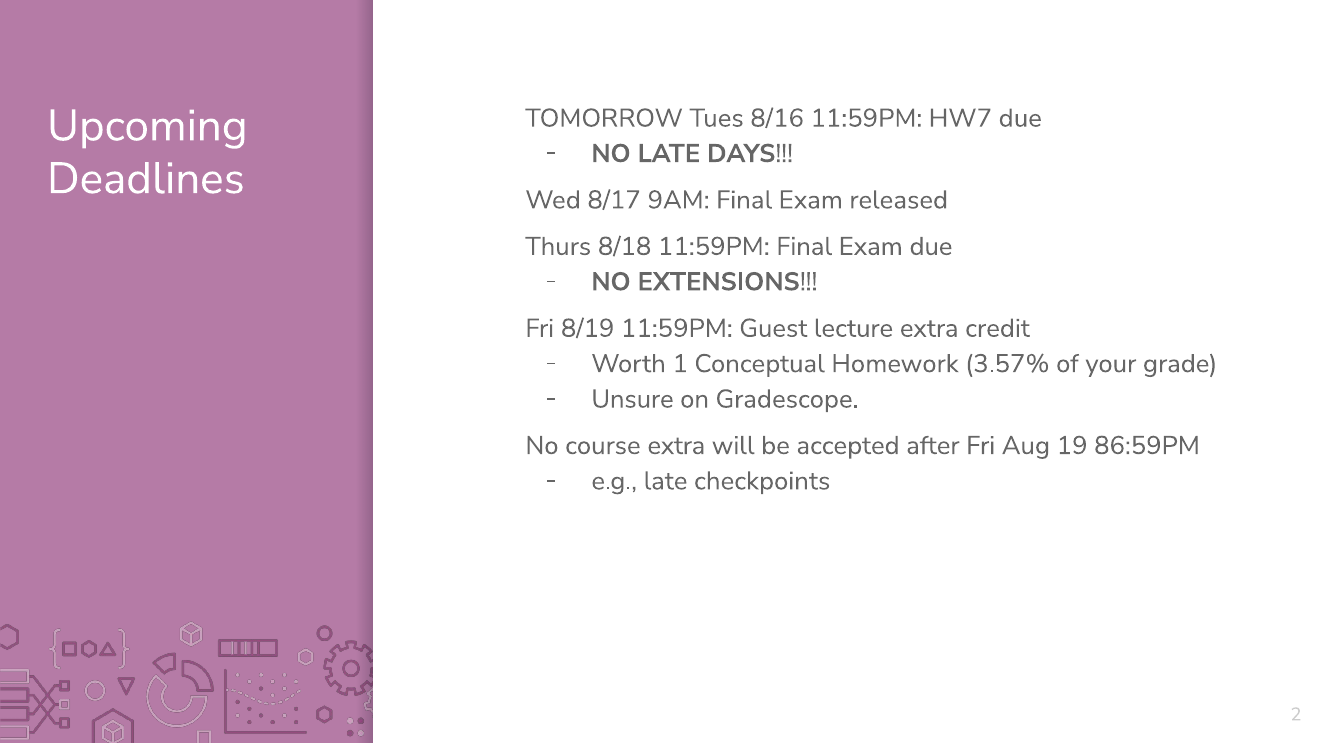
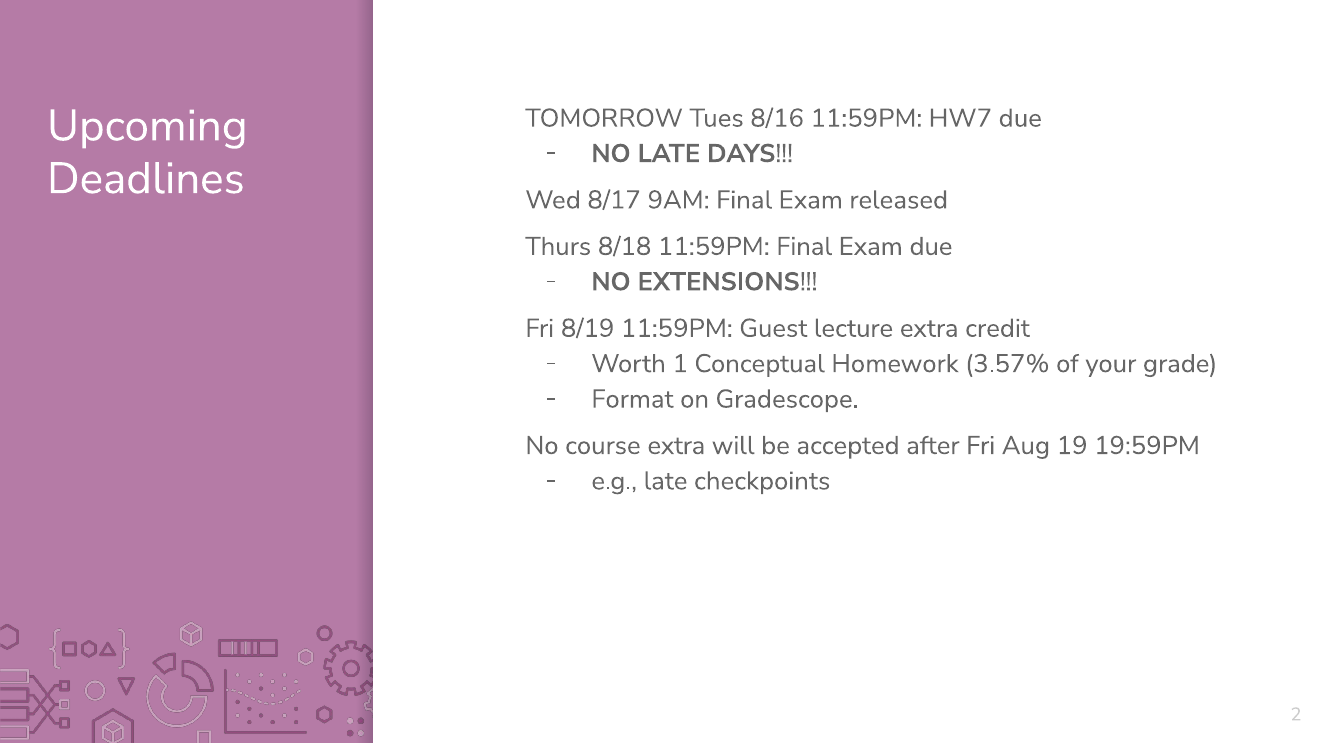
Unsure: Unsure -> Format (632, 399)
86:59PM: 86:59PM -> 19:59PM (1147, 445)
